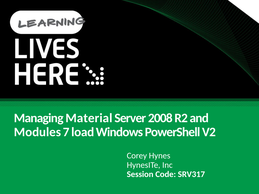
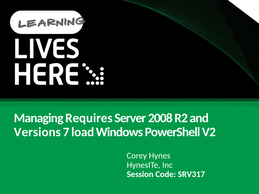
Material: Material -> Requires (89, 118)
Modules: Modules -> Versions (37, 132)
